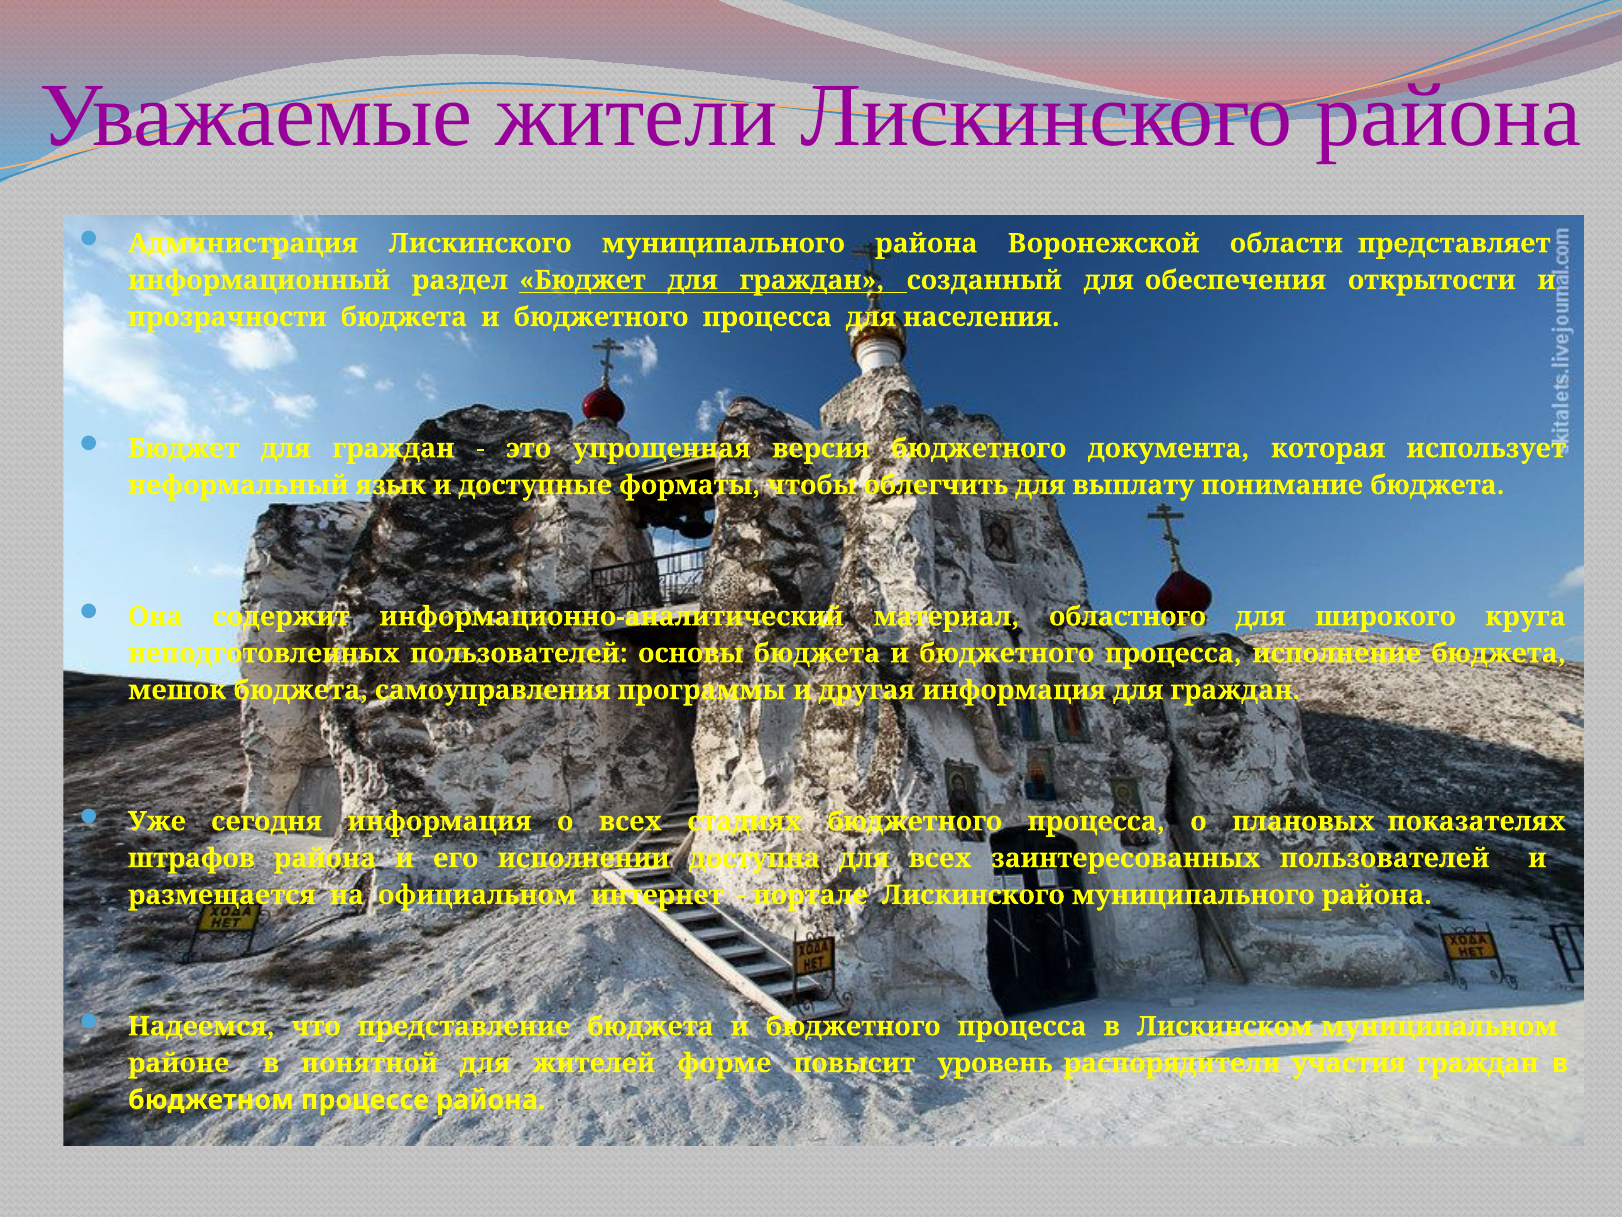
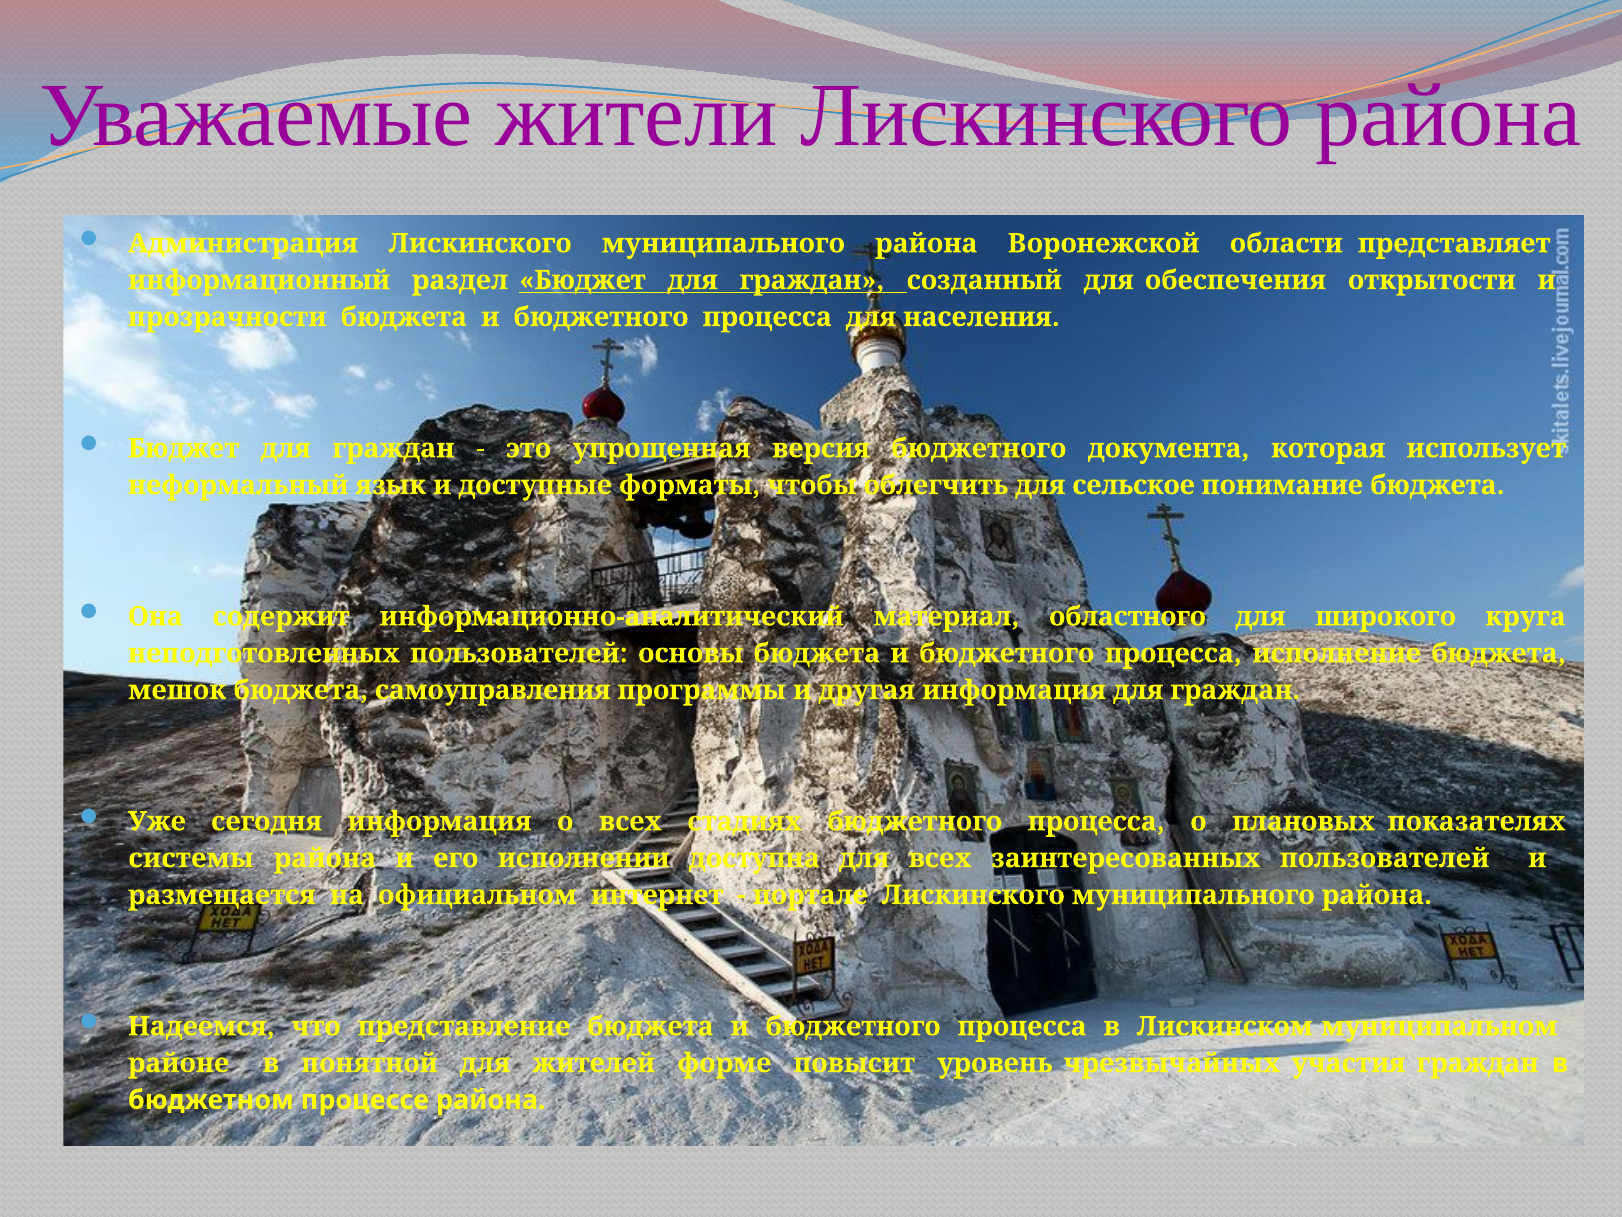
выплату: выплату -> сельское (1134, 485)
штрафов: штрафов -> системы (191, 858)
распорядители: распорядители -> чрезвычайных (1172, 1063)
